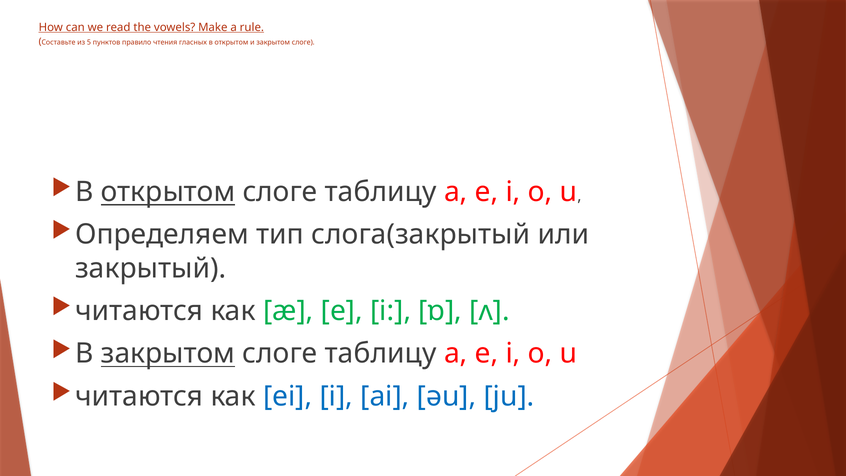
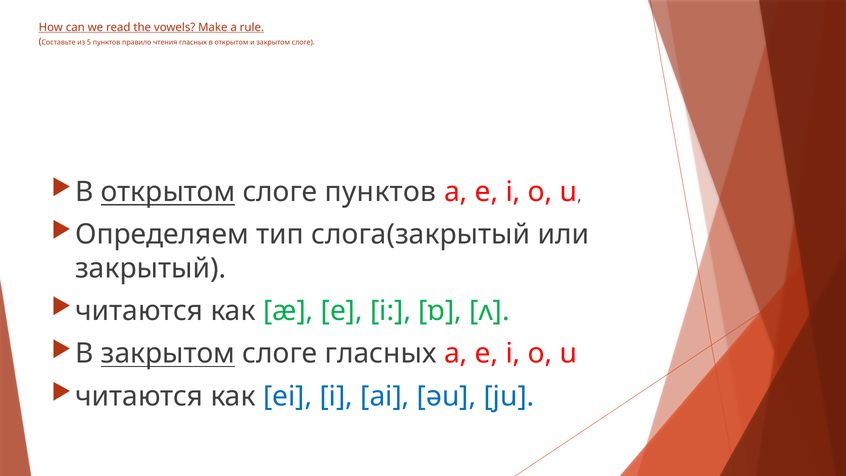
открытом слоге таблицу: таблицу -> пунктов (381, 192)
закрытом слоге таблицу: таблицу -> гласных (381, 354)
